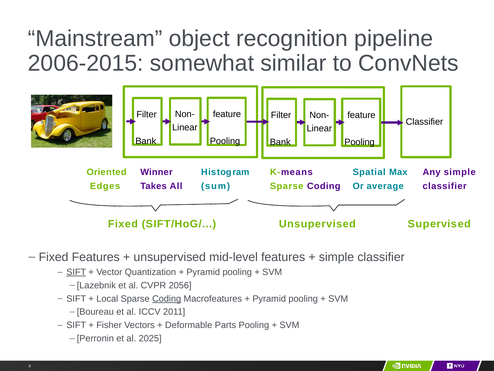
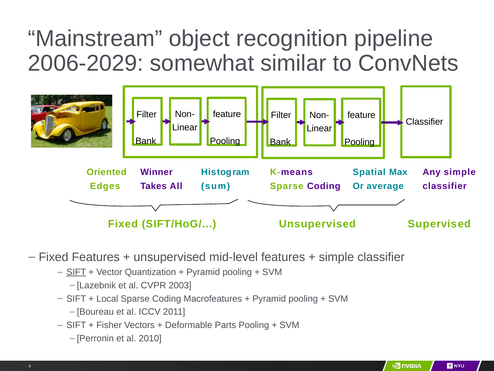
2006-2015: 2006-2015 -> 2006-2029 (86, 63)
2056: 2056 -> 2003 (180, 285)
Coding underline: present -> none (167, 298)
2025: 2025 -> 2010 (150, 338)
